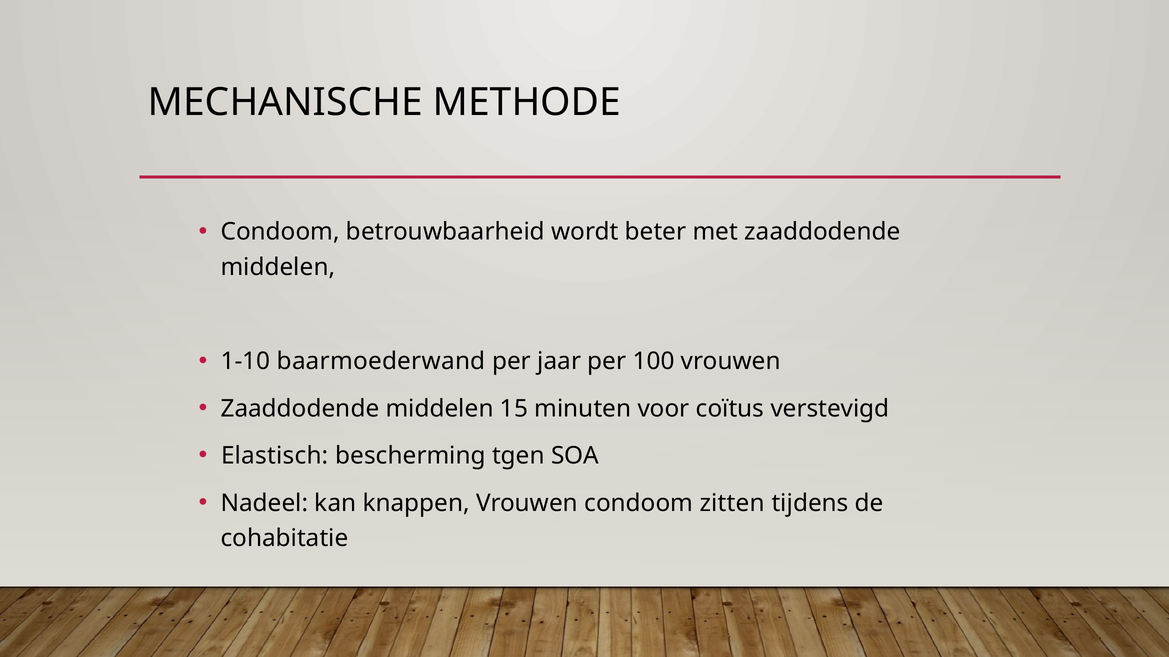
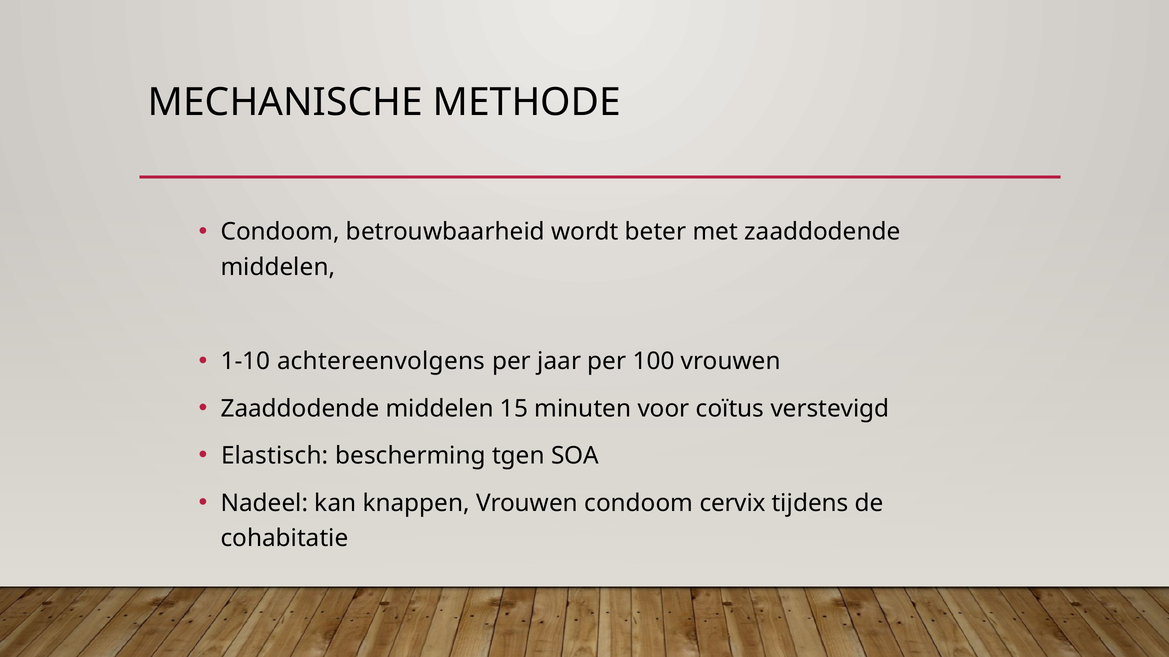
baarmoederwand: baarmoederwand -> achtereenvolgens (381, 362)
zitten: zitten -> cervix (733, 503)
